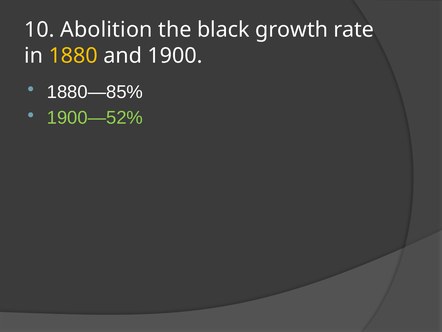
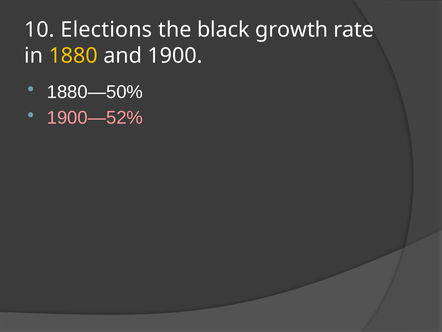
Abolition: Abolition -> Elections (106, 30)
1880—85%: 1880—85% -> 1880—50% (95, 92)
1900—52% colour: light green -> pink (95, 118)
